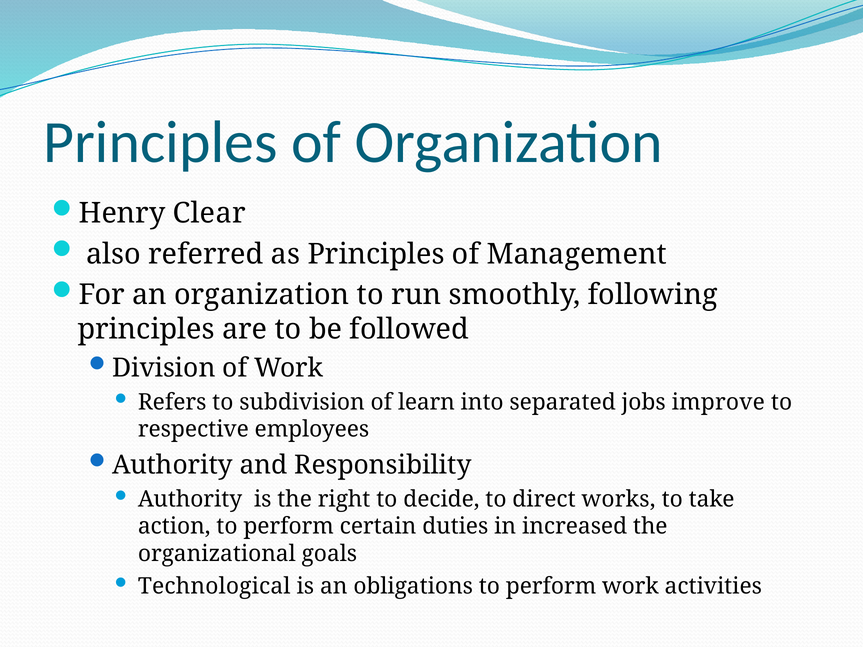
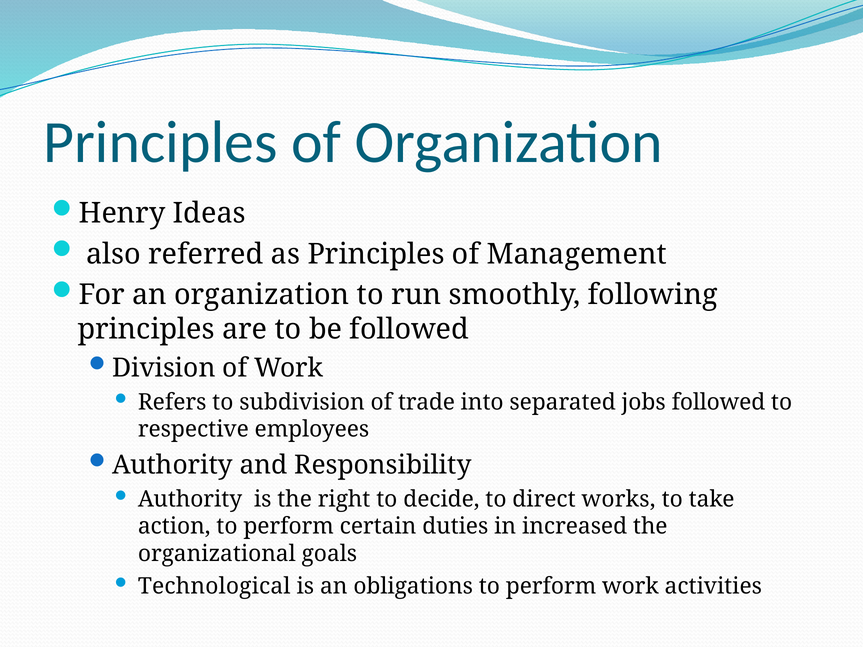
Clear: Clear -> Ideas (209, 213)
learn: learn -> trade (426, 402)
jobs improve: improve -> followed (718, 402)
